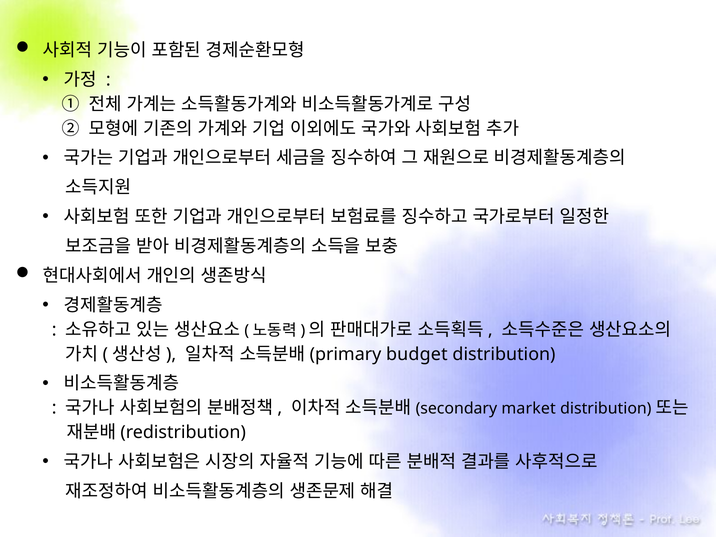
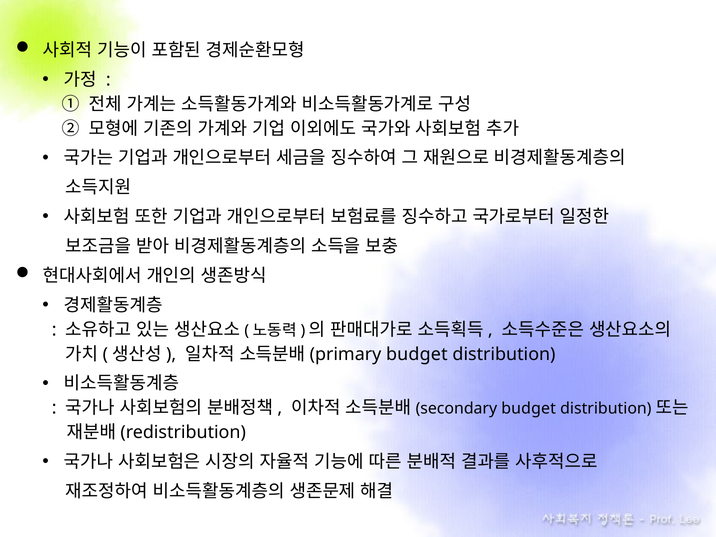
market: market -> budget (529, 409)
